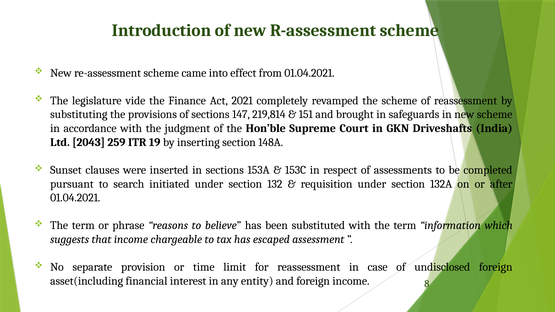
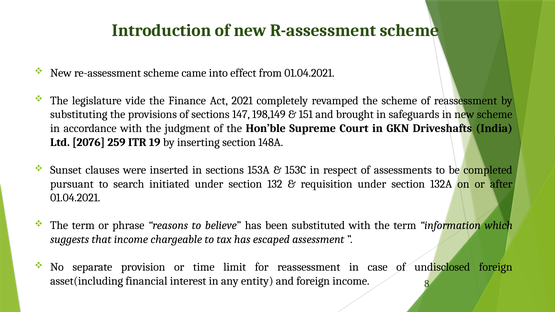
219,814: 219,814 -> 198,149 (269, 115)
2043: 2043 -> 2076 (89, 142)
